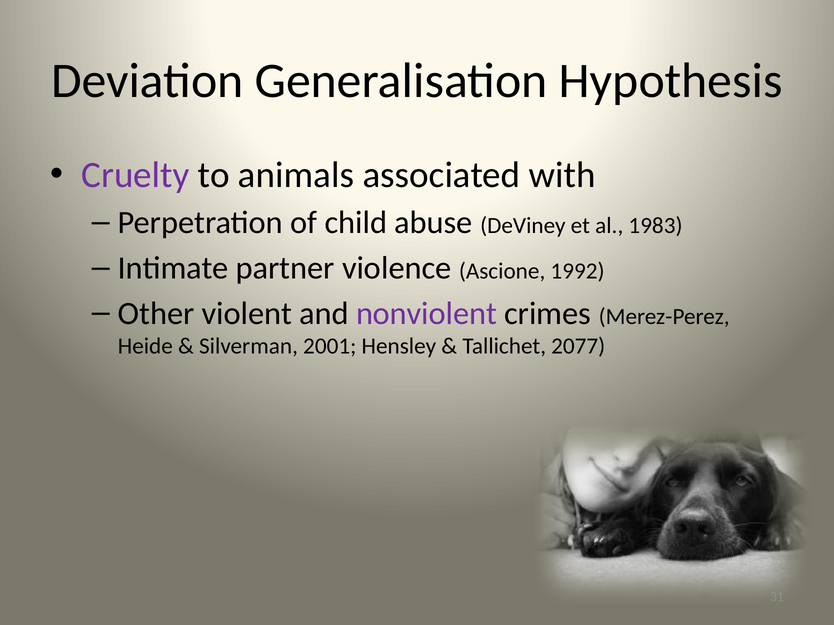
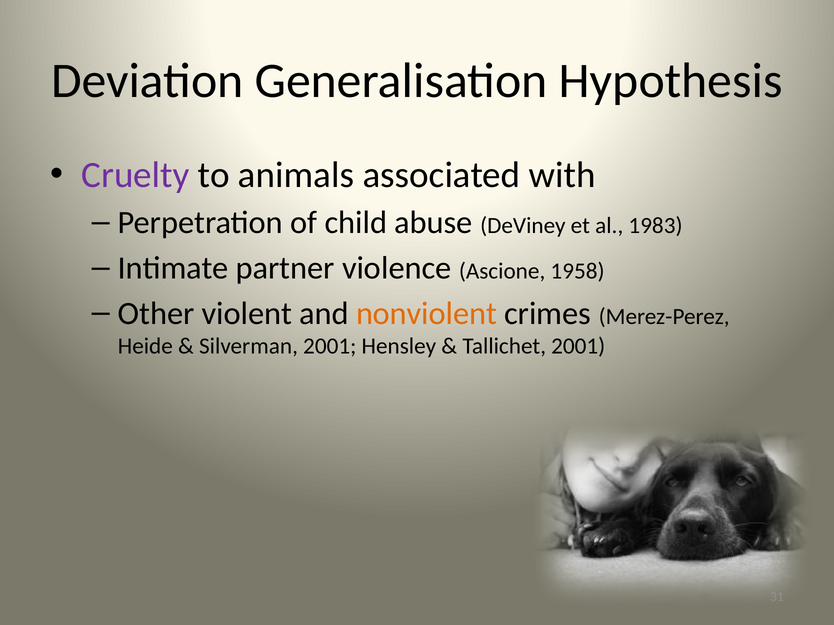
1992: 1992 -> 1958 (578, 271)
nonviolent colour: purple -> orange (426, 314)
Tallichet 2077: 2077 -> 2001 (578, 346)
